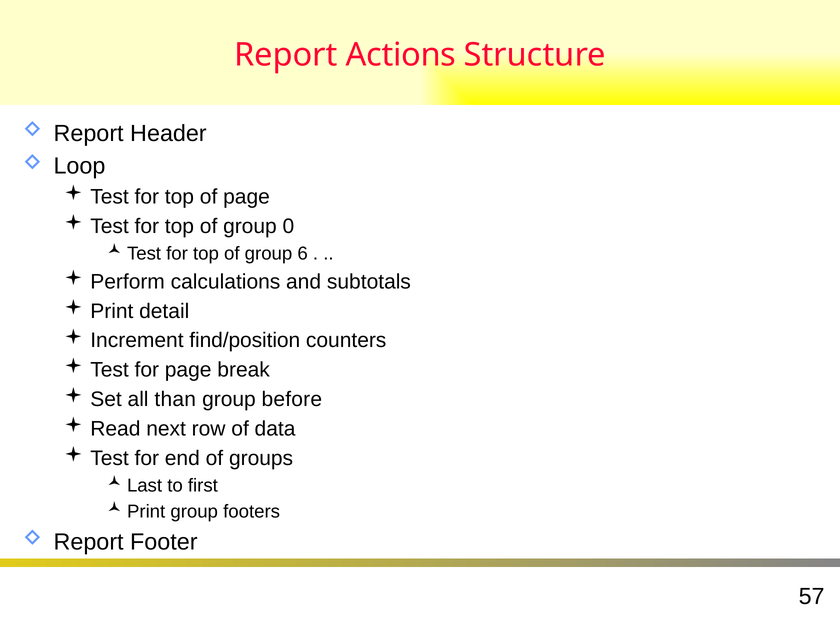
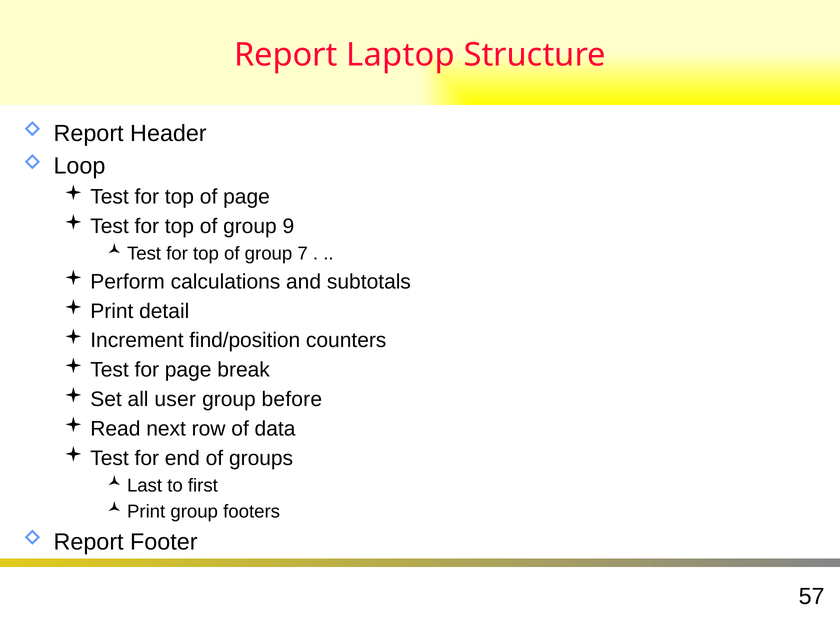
Actions: Actions -> Laptop (401, 55)
0: 0 -> 9 (288, 226)
6: 6 -> 7 (303, 254)
than: than -> user (175, 399)
